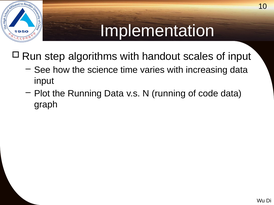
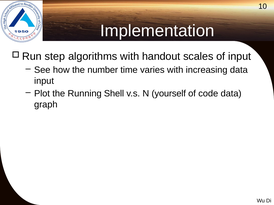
science: science -> number (103, 70)
Running Data: Data -> Shell (114, 94)
N running: running -> yourself (169, 94)
